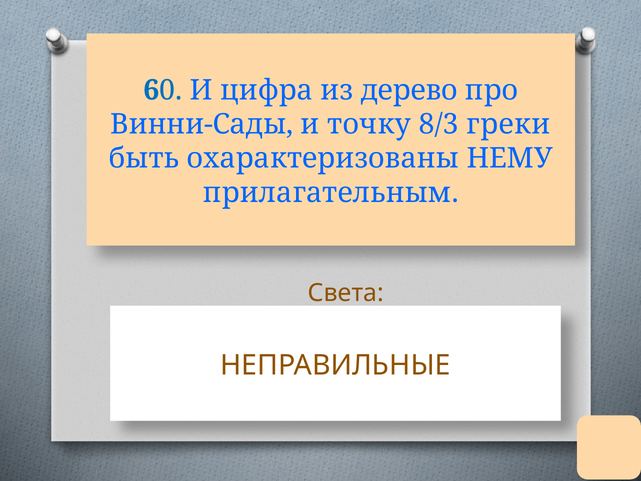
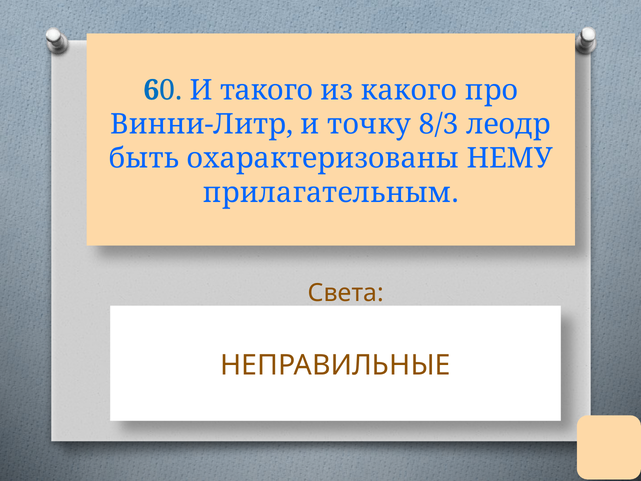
цифра: цифра -> такого (267, 90)
дерево: дерево -> какого (409, 90)
Винни-Сады: Винни-Сады -> Винни-Литр (202, 124)
греки: греки -> леодр (509, 124)
